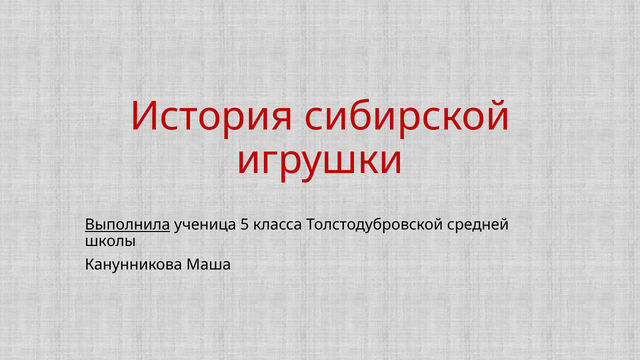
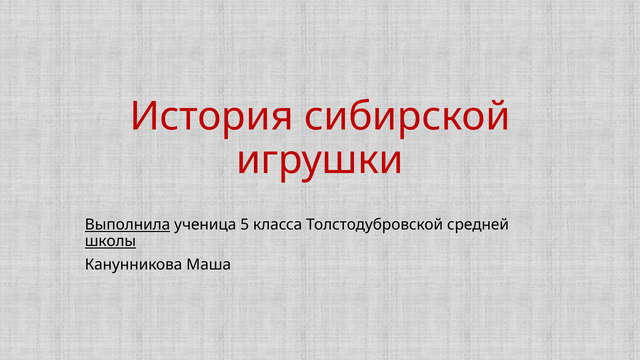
школы underline: none -> present (110, 241)
